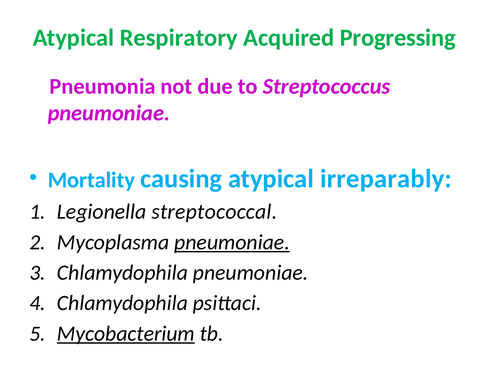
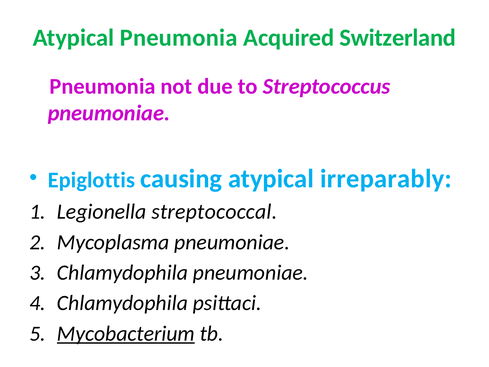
Atypical Respiratory: Respiratory -> Pneumonia (179, 38)
Progressing: Progressing -> Switzerland (398, 38)
Mortality: Mortality -> Epiglottis (91, 180)
pneumoniae underline: present -> none (232, 242)
